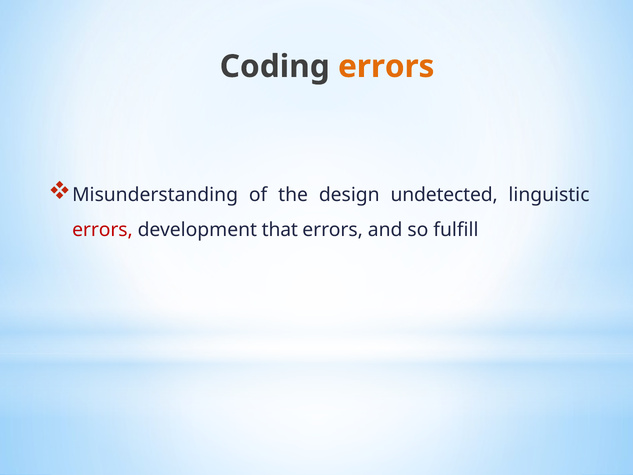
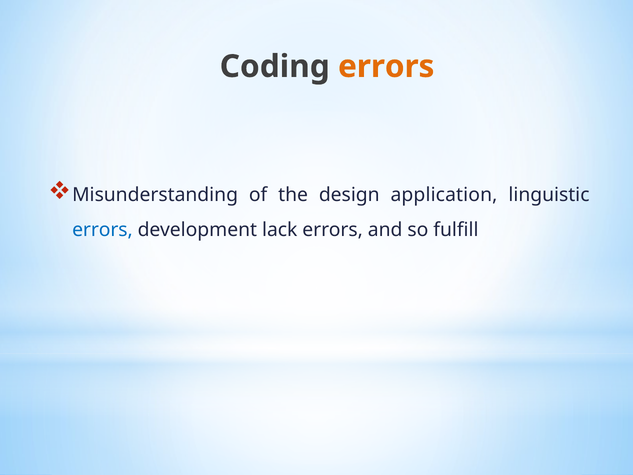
undetected: undetected -> application (444, 195)
errors colour: red -> blue (102, 229)
that: that -> lack (280, 229)
